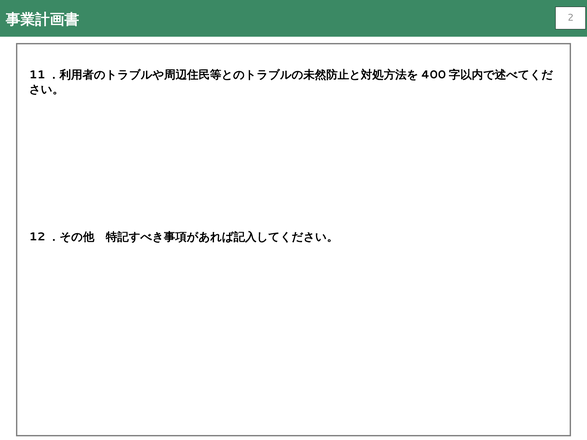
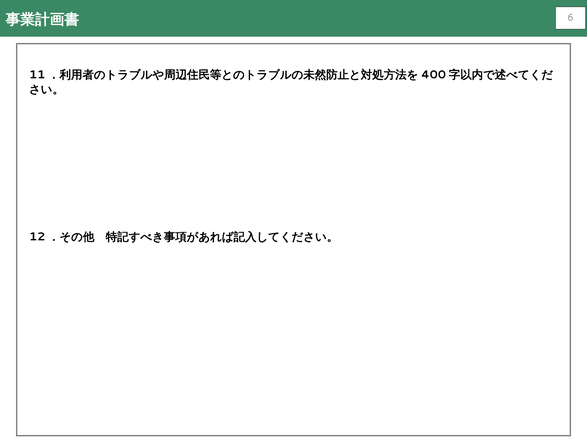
2: 2 -> 6 (571, 18)
